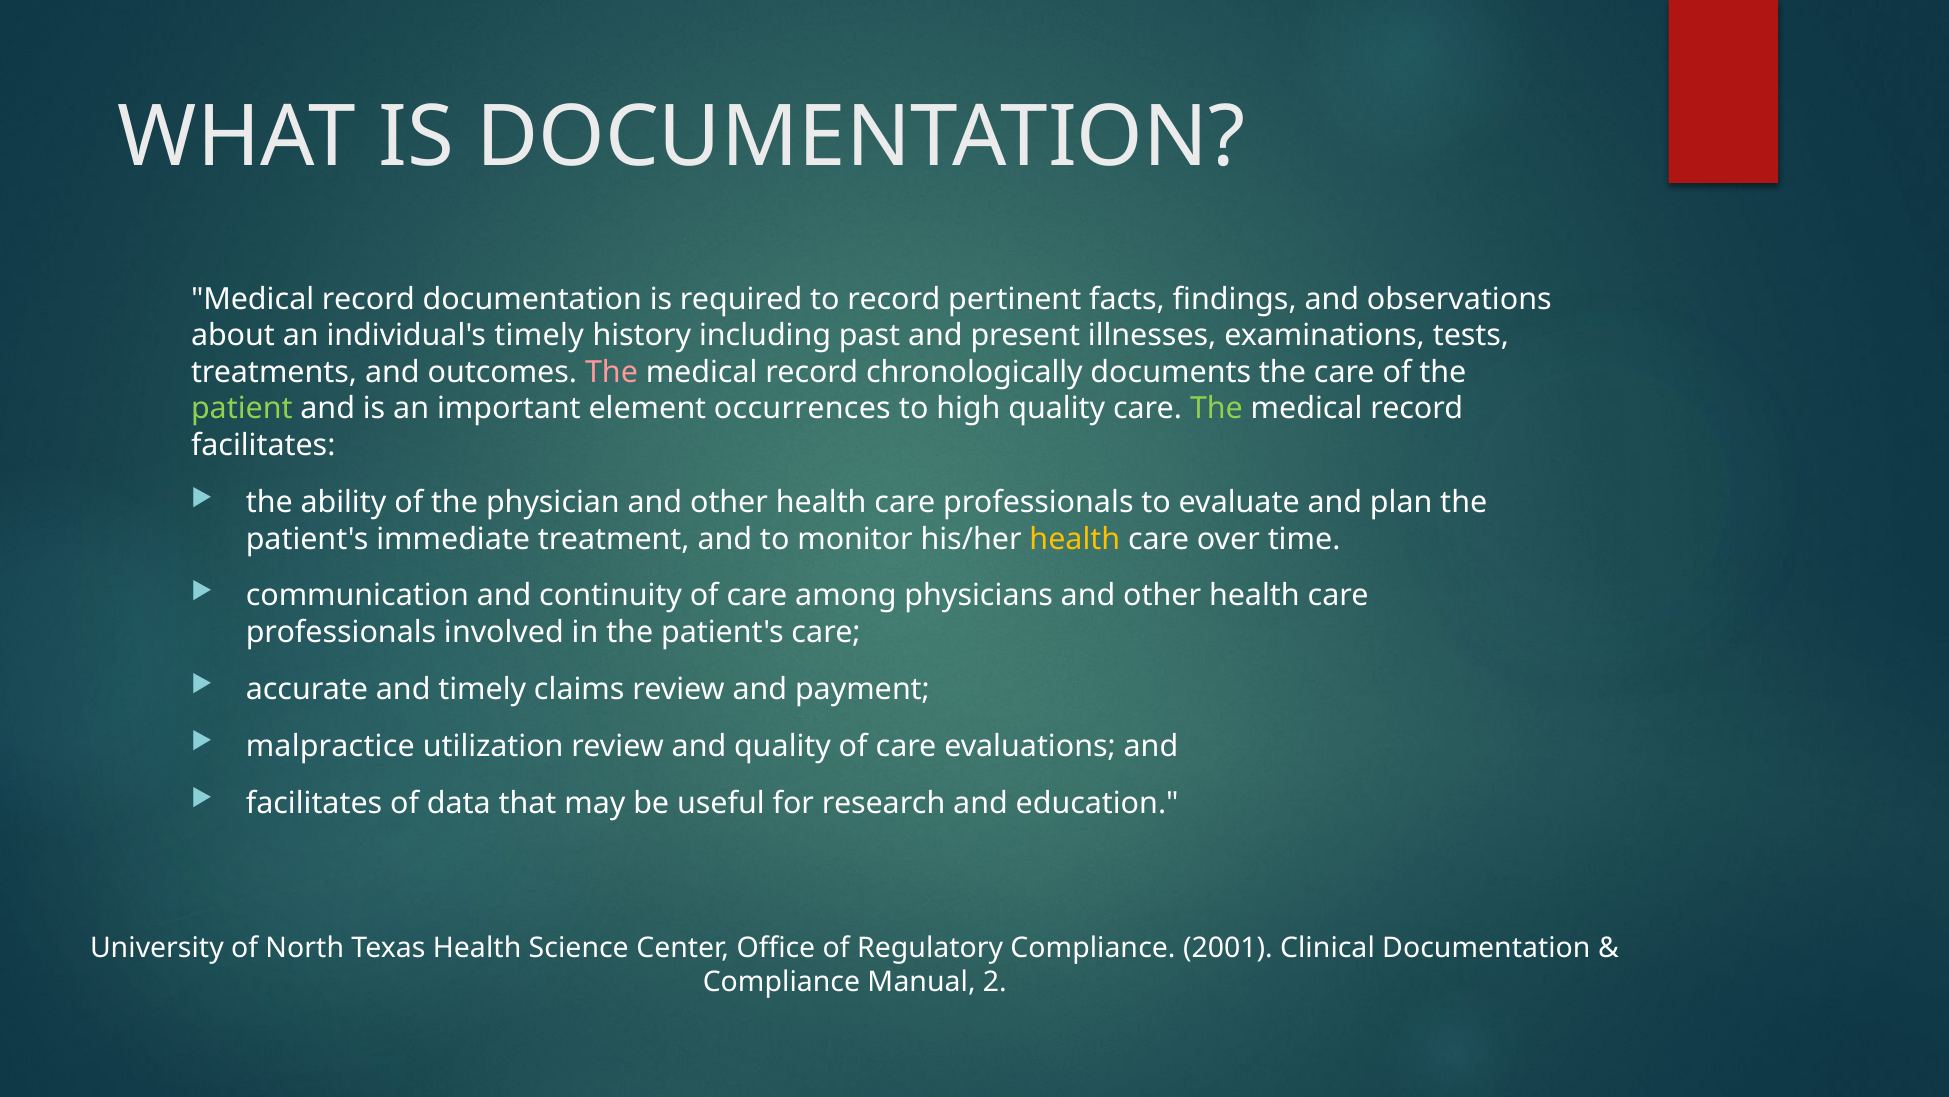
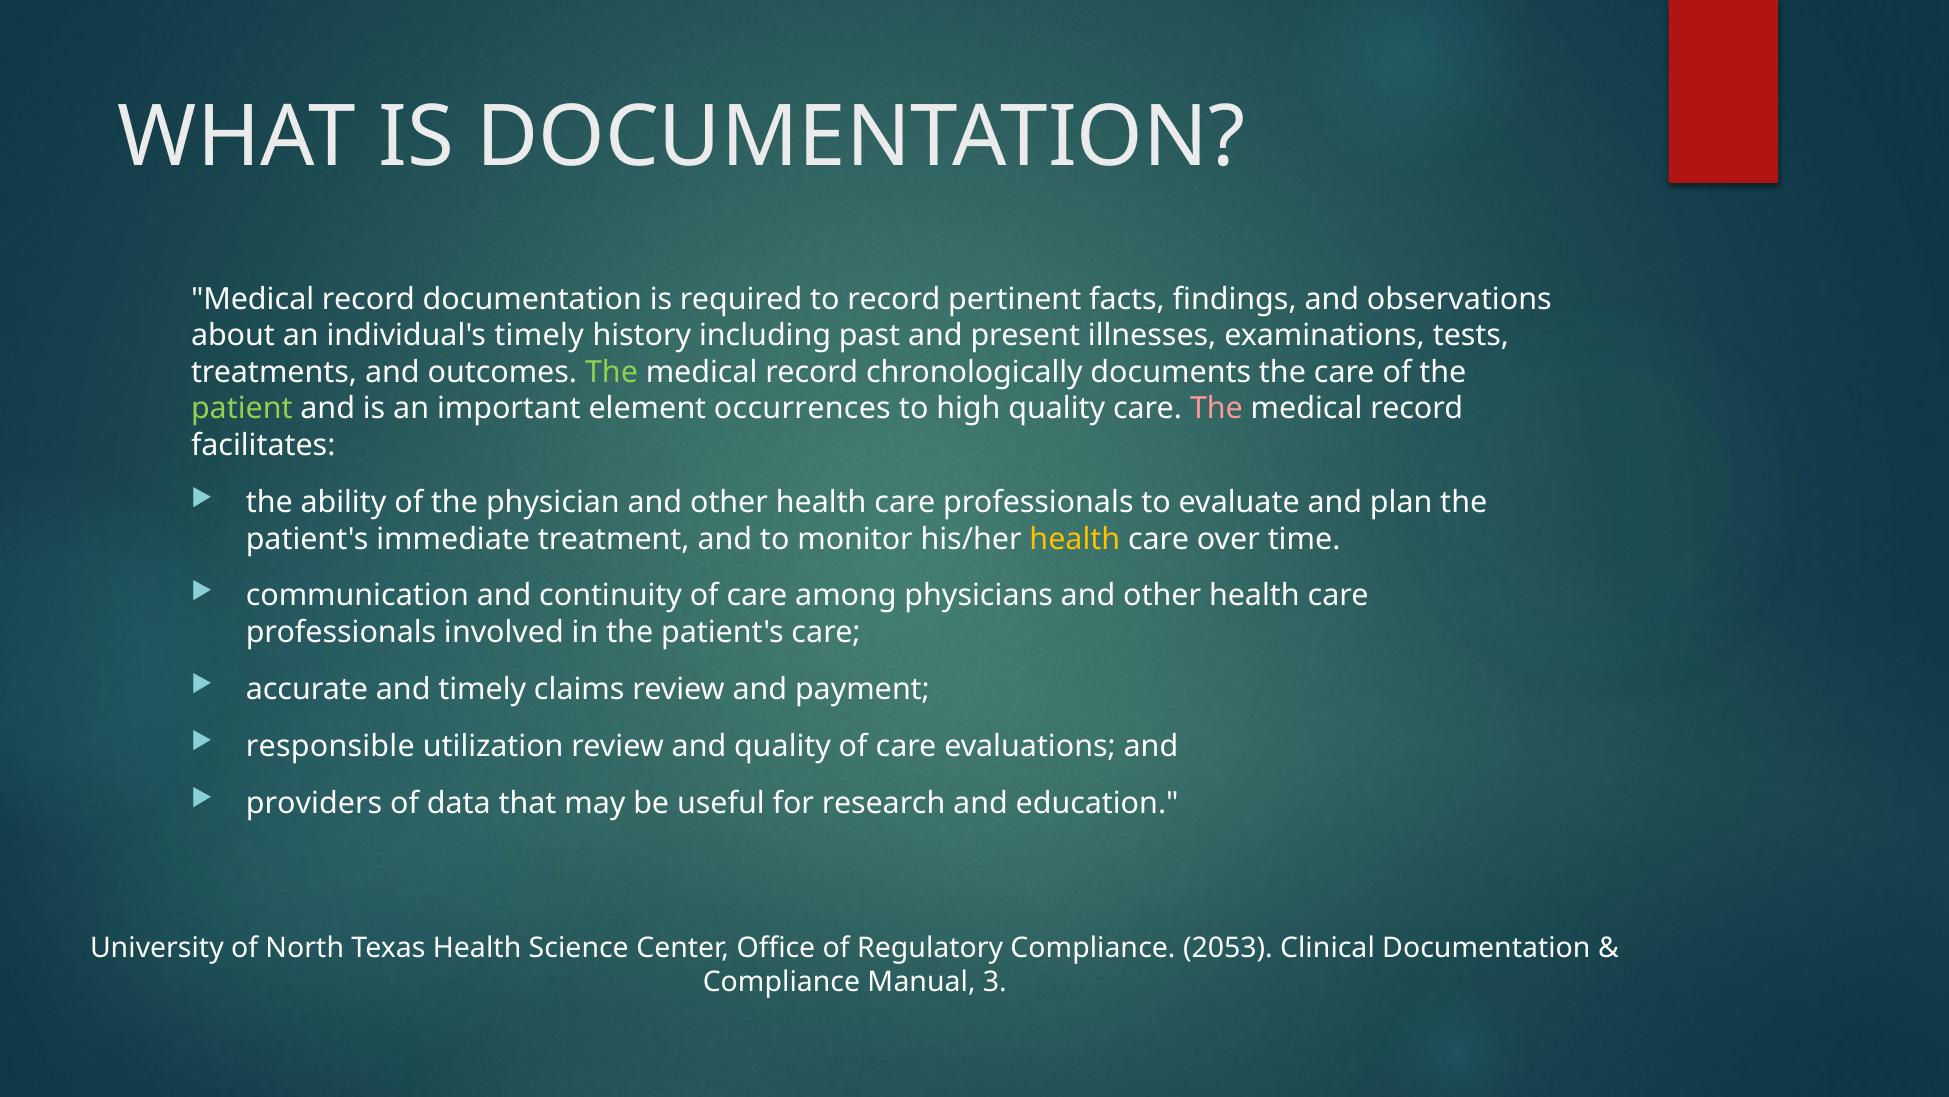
The colour: pink -> light green (612, 372)
The colour: light green -> pink (1216, 409)
malpractice: malpractice -> responsible (330, 746)
facilitates: facilitates -> providers (314, 803)
2001: 2001 -> 2053 (1228, 947)
2: 2 -> 3 (995, 981)
